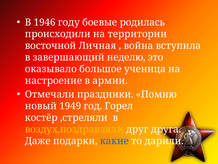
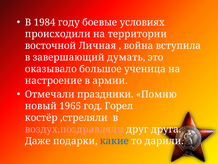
1946: 1946 -> 1984 (45, 22)
родилась: родилась -> условиях (142, 22)
неделю: неделю -> думать (126, 57)
1949: 1949 -> 1965 (70, 106)
воздух,поздравляли colour: yellow -> pink (74, 129)
